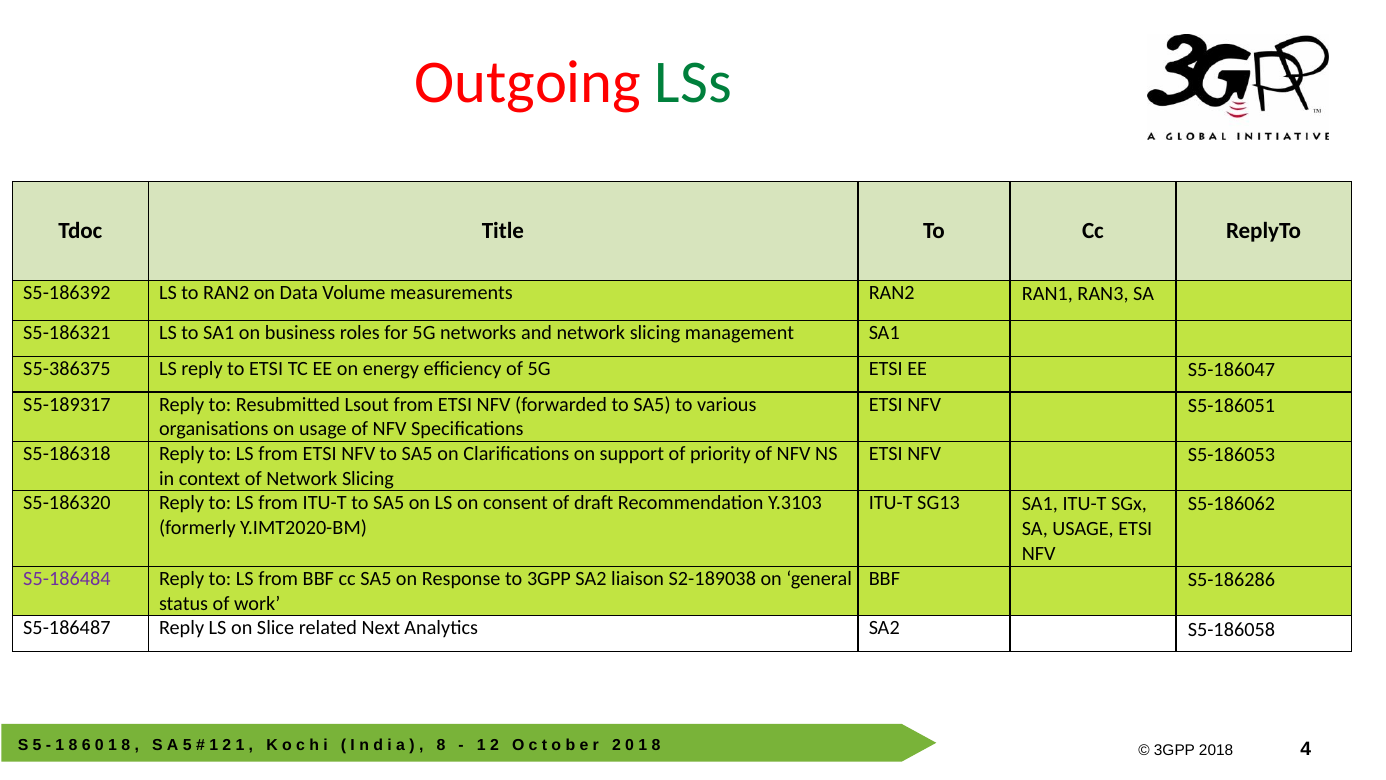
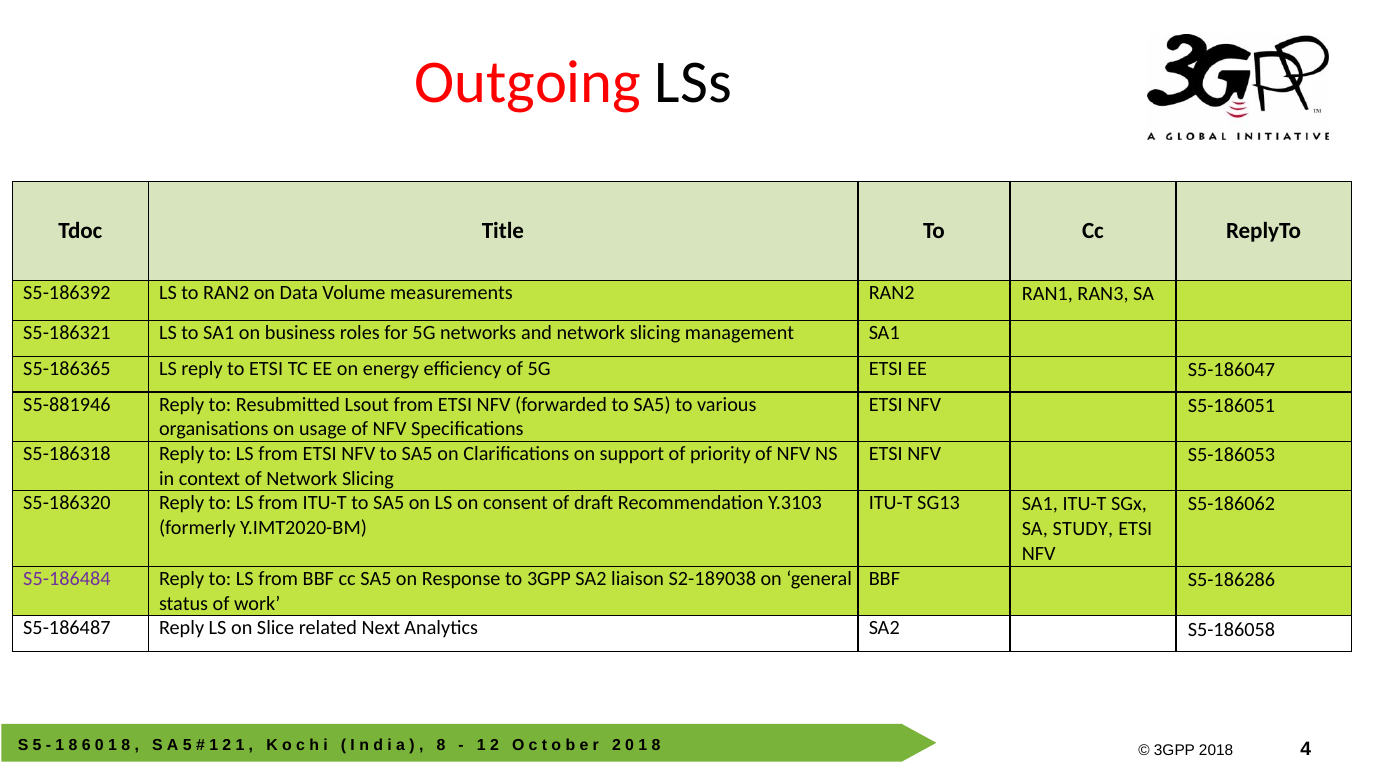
LSs colour: green -> black (693, 82)
S5-386375: S5-386375 -> S5-186365 (67, 369)
S5-189317: S5-189317 -> S5-881946 (67, 404)
SA USAGE: USAGE -> STUDY (1083, 528)
